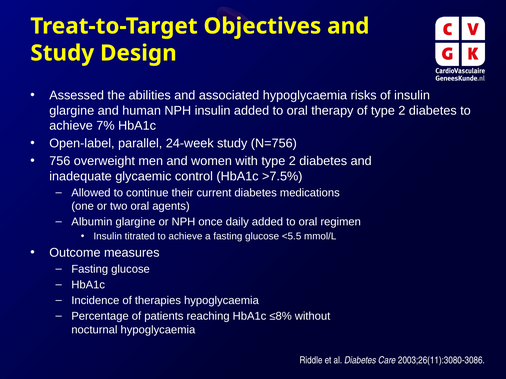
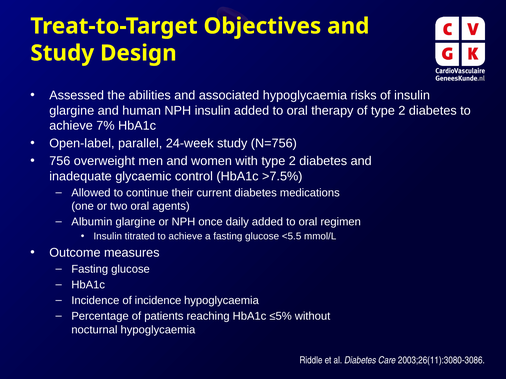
of therapies: therapies -> incidence (158, 301)
≤8%: ≤8% -> ≤5% (281, 317)
